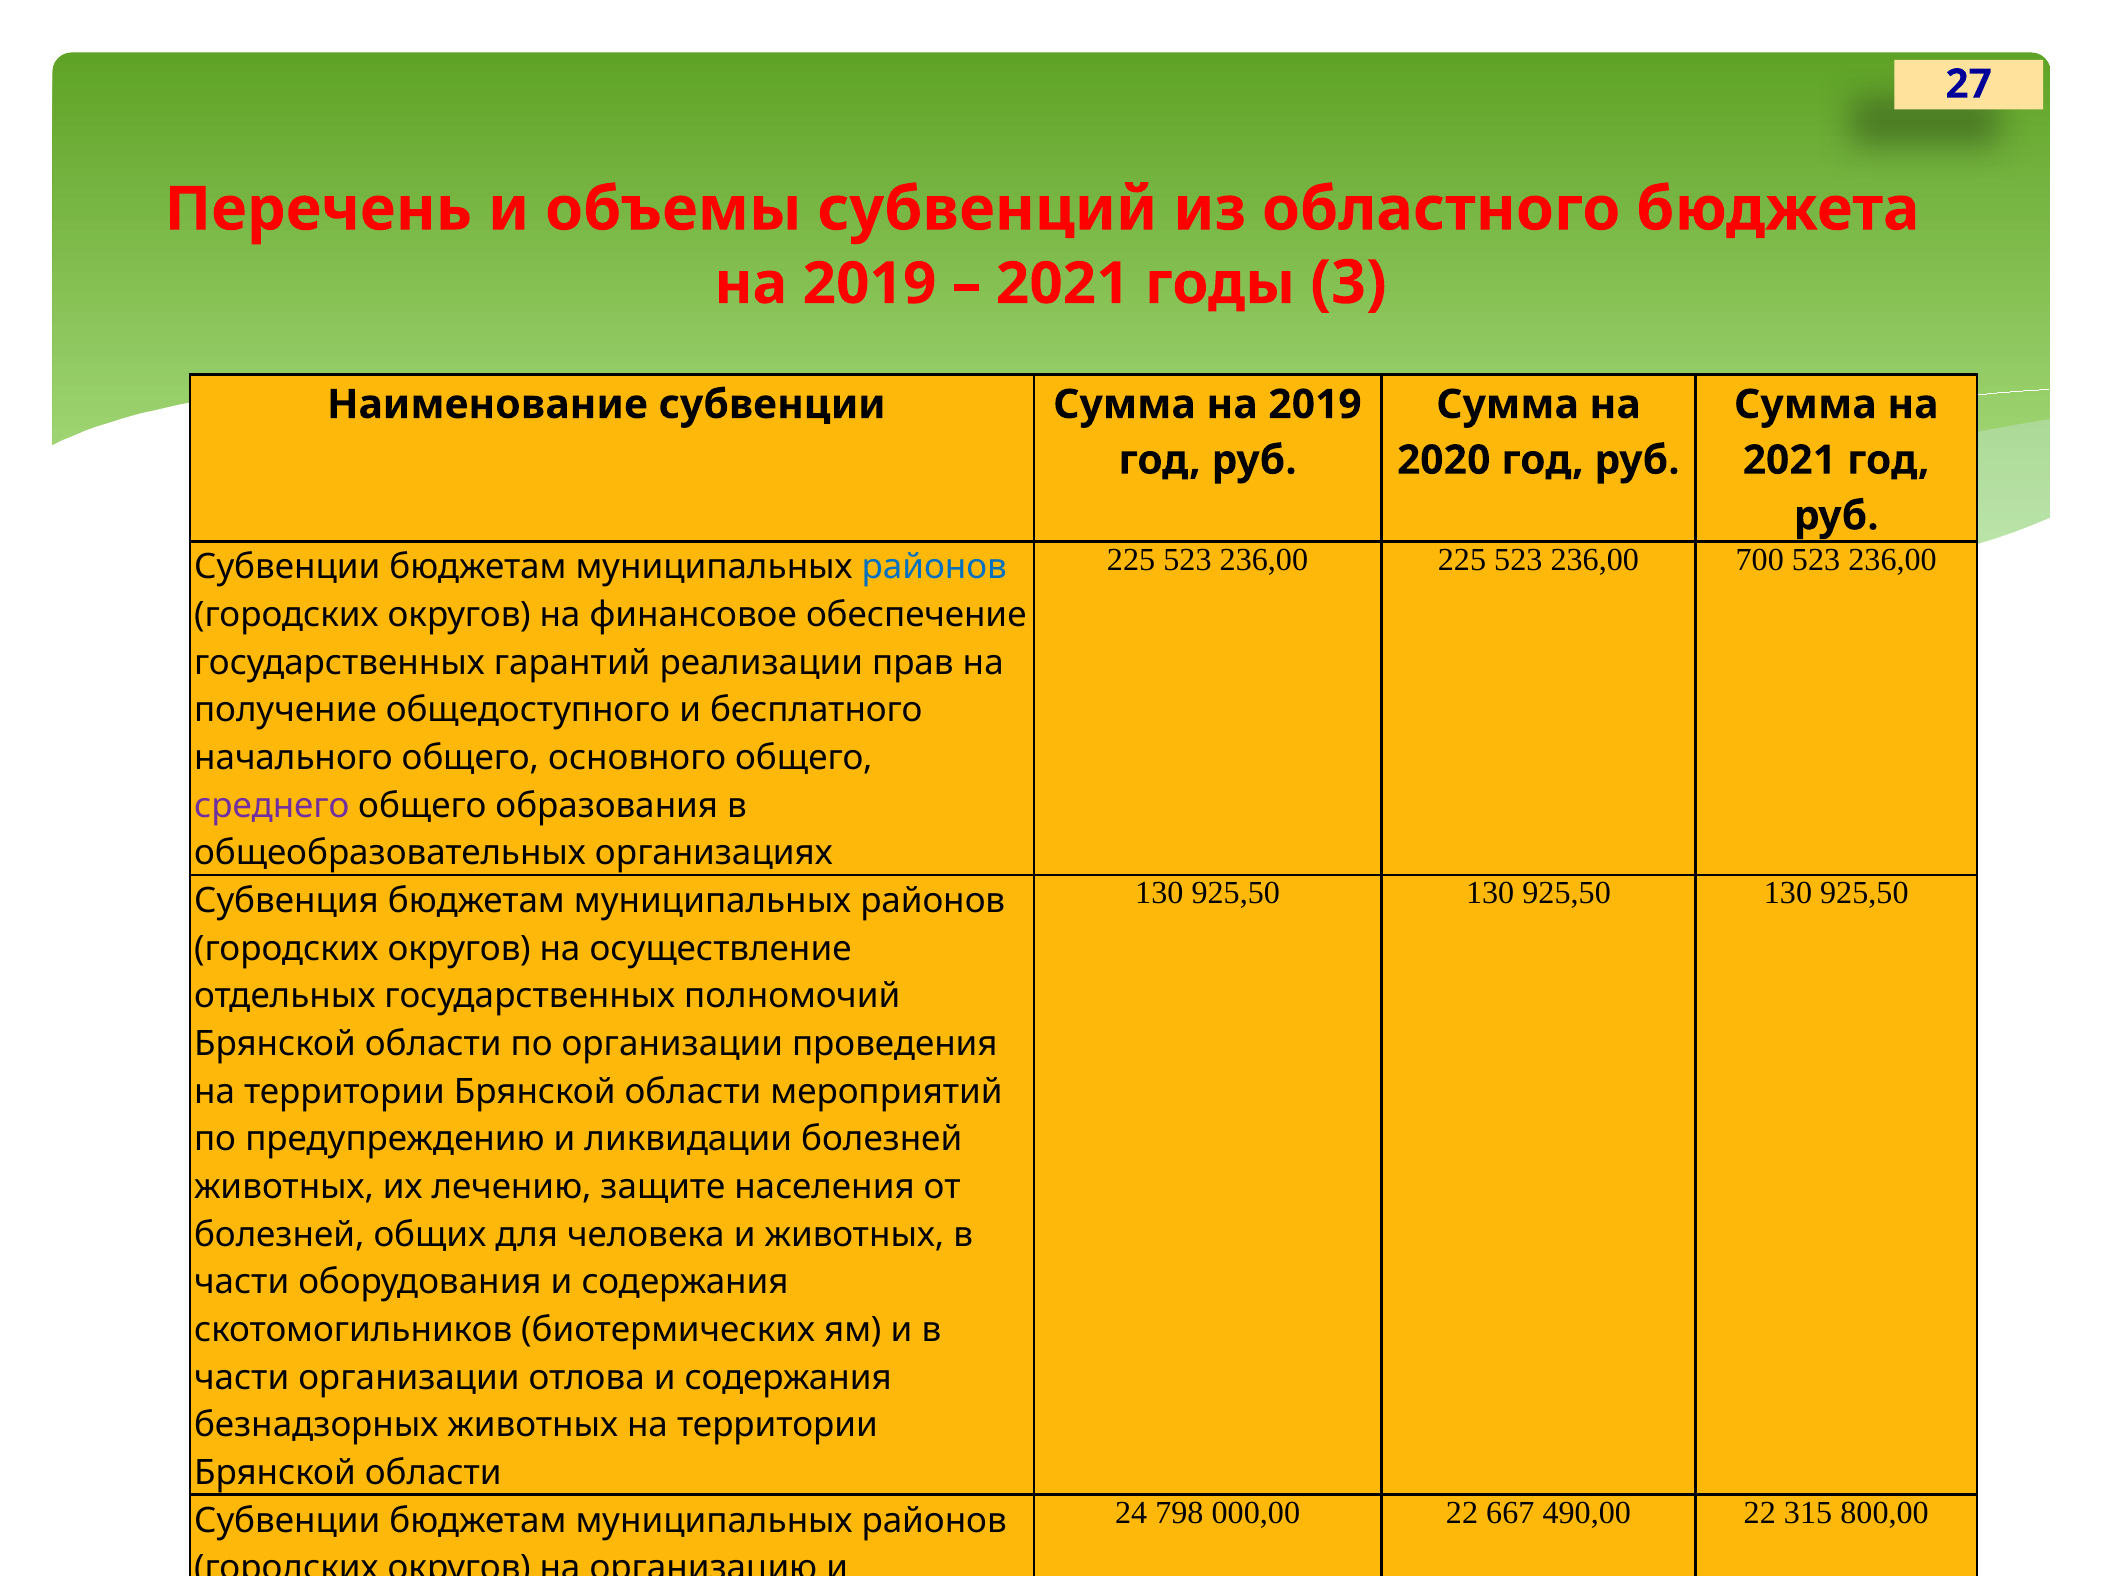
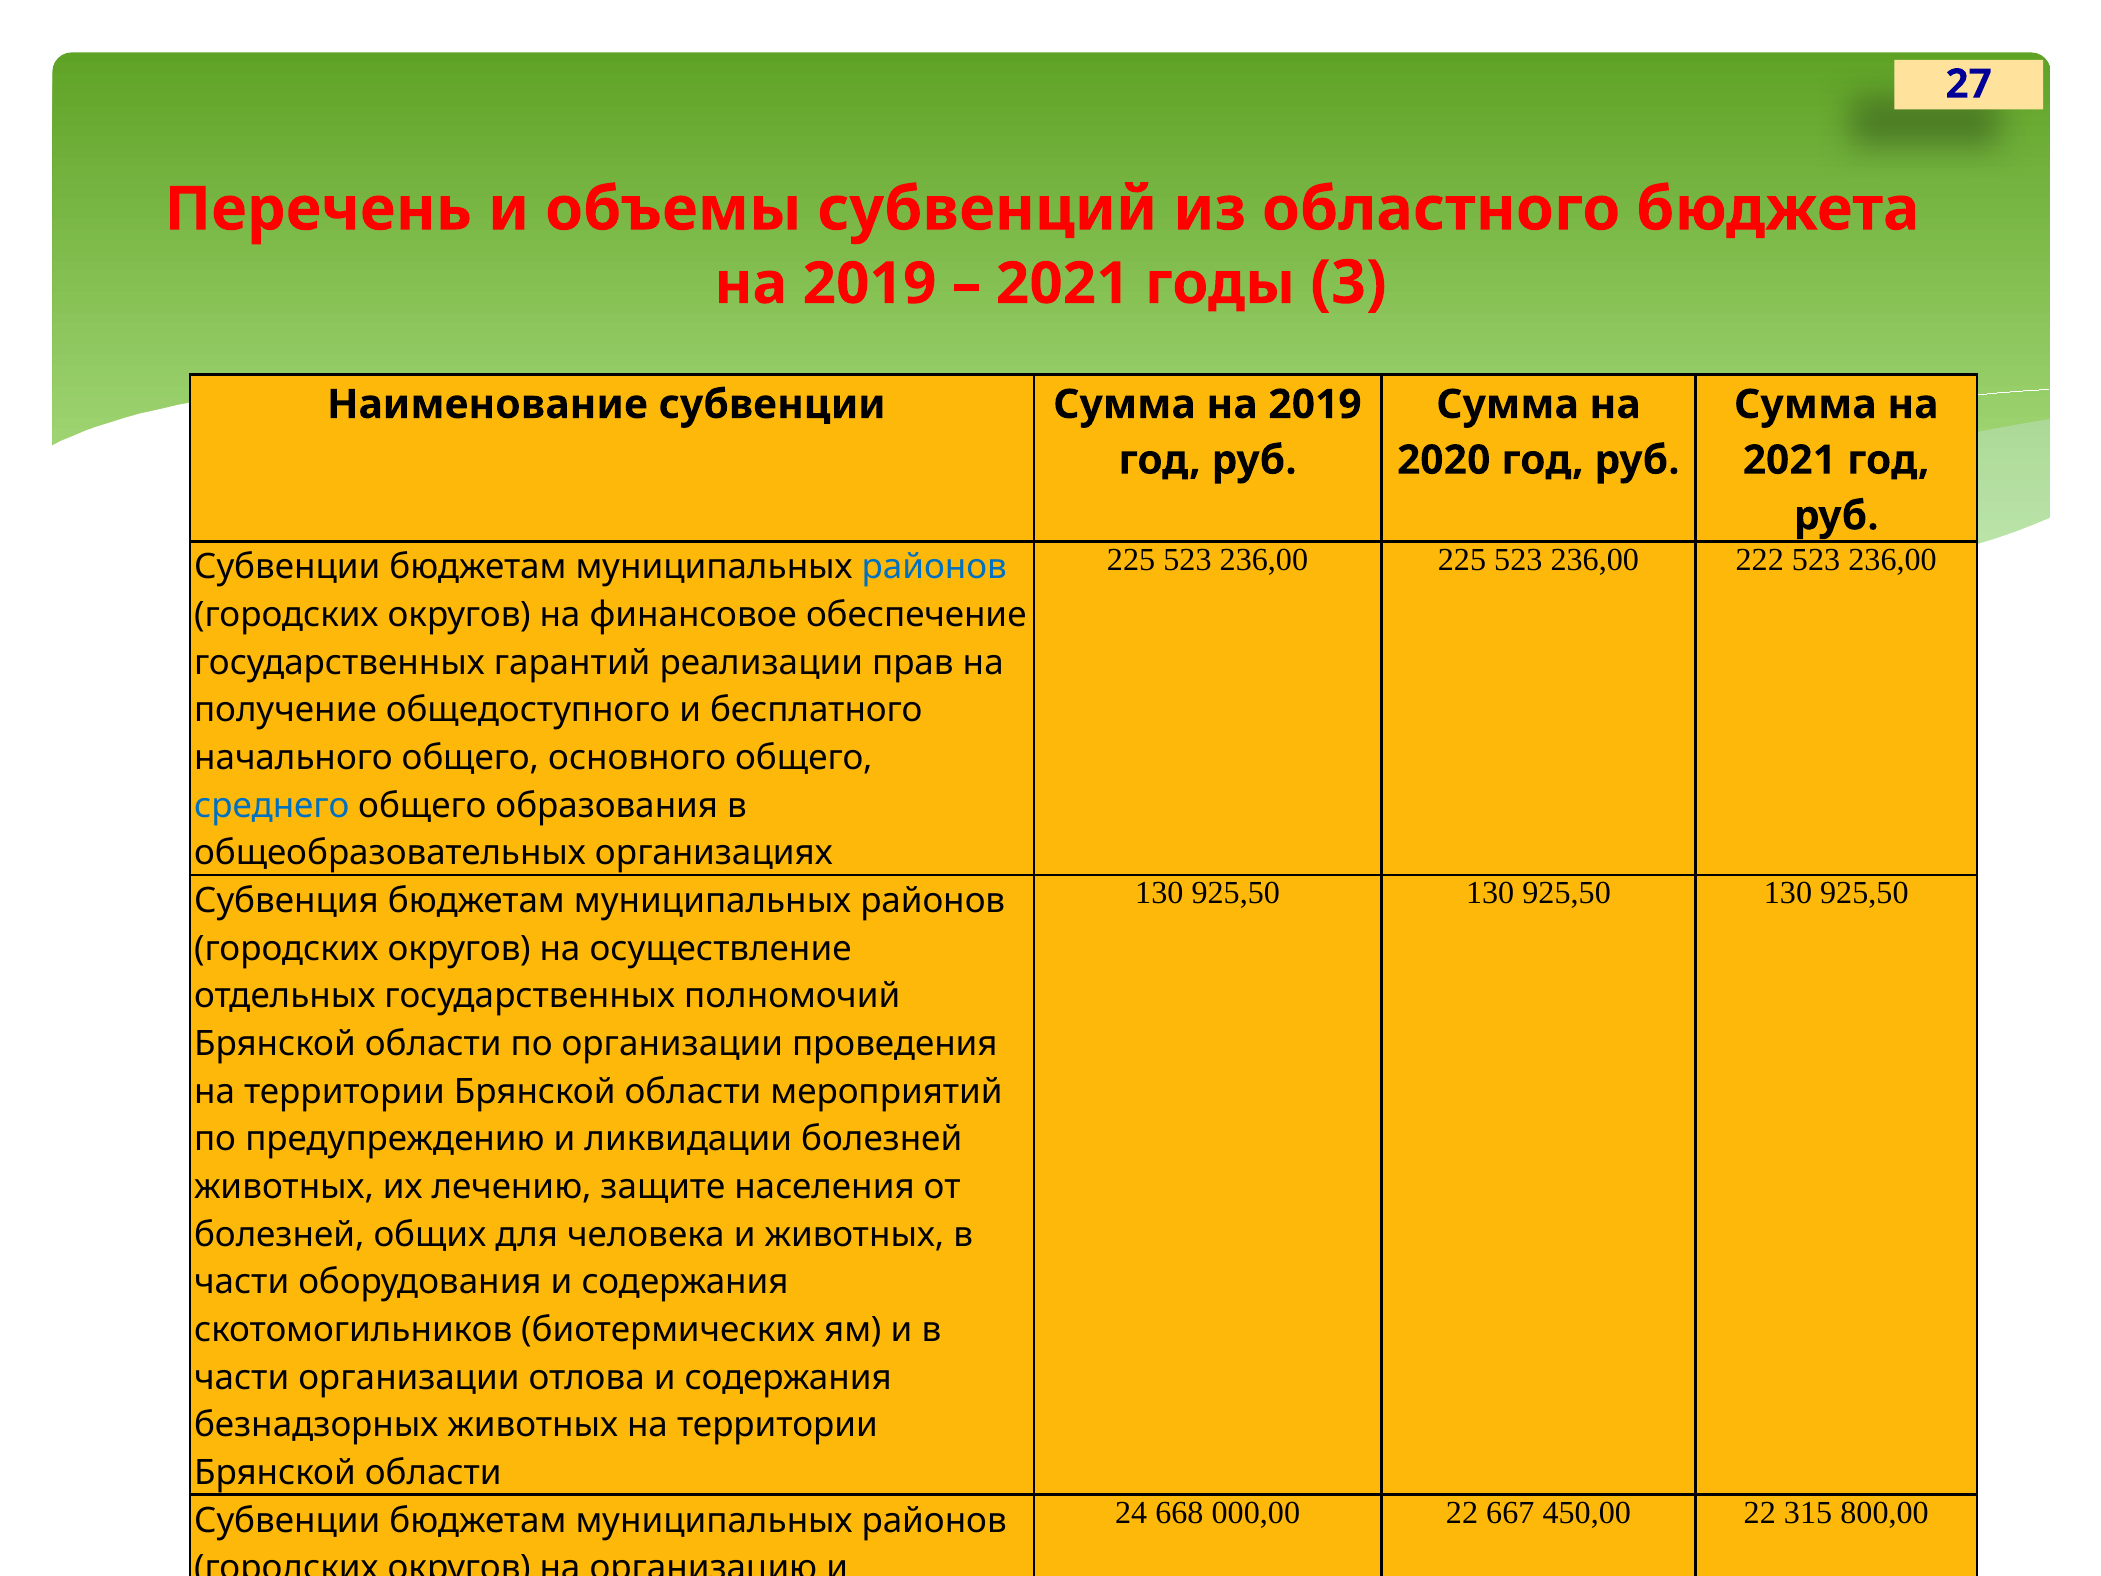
700: 700 -> 222 (1760, 559)
среднего colour: purple -> blue (272, 805)
798: 798 -> 668 (1179, 1512)
490,00: 490,00 -> 450,00 (1587, 1512)
